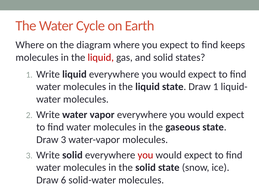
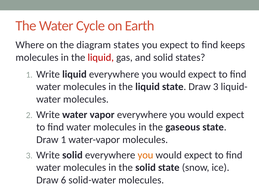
diagram where: where -> states (126, 45)
Draw 1: 1 -> 3 (216, 87)
Draw 3: 3 -> 1 (63, 140)
you colour: red -> orange (145, 155)
